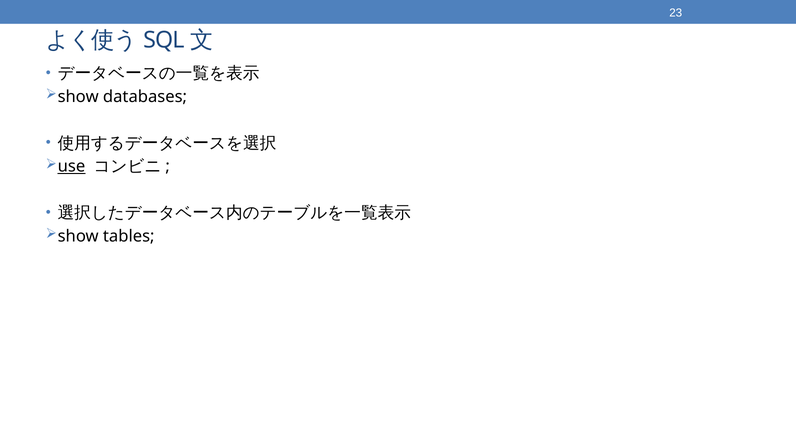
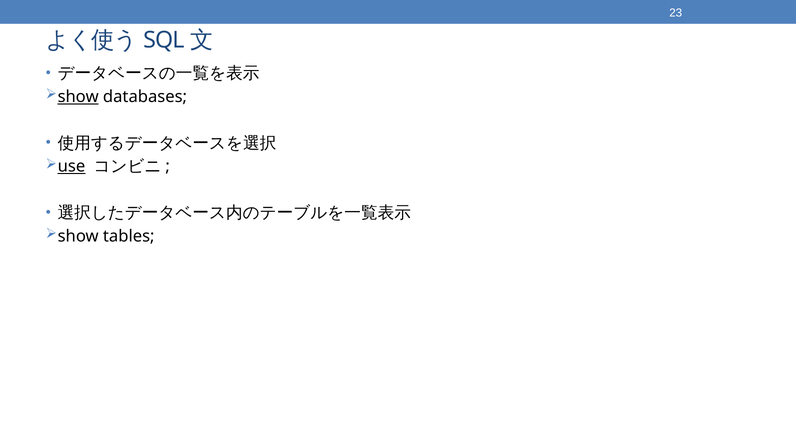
show underline: none -> present (78, 97)
